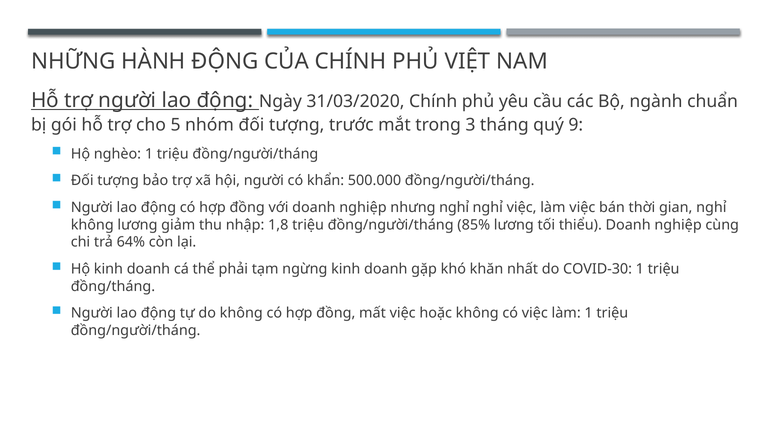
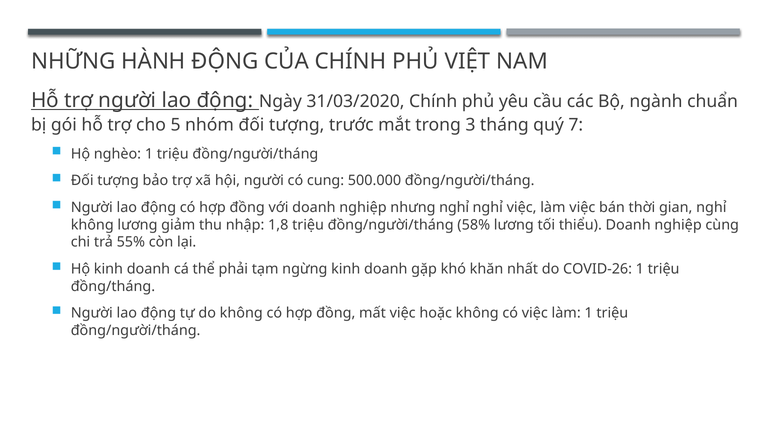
9: 9 -> 7 (576, 125)
khẩn: khẩn -> cung (326, 181)
85%: 85% -> 58% (474, 225)
64%: 64% -> 55% (131, 242)
COVID-30: COVID-30 -> COVID-26 (598, 269)
